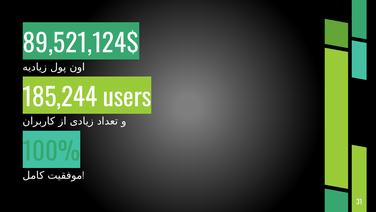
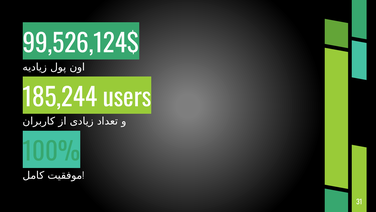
89,521,124$: 89,521,124$ -> 99,526,124$ (81, 44)
